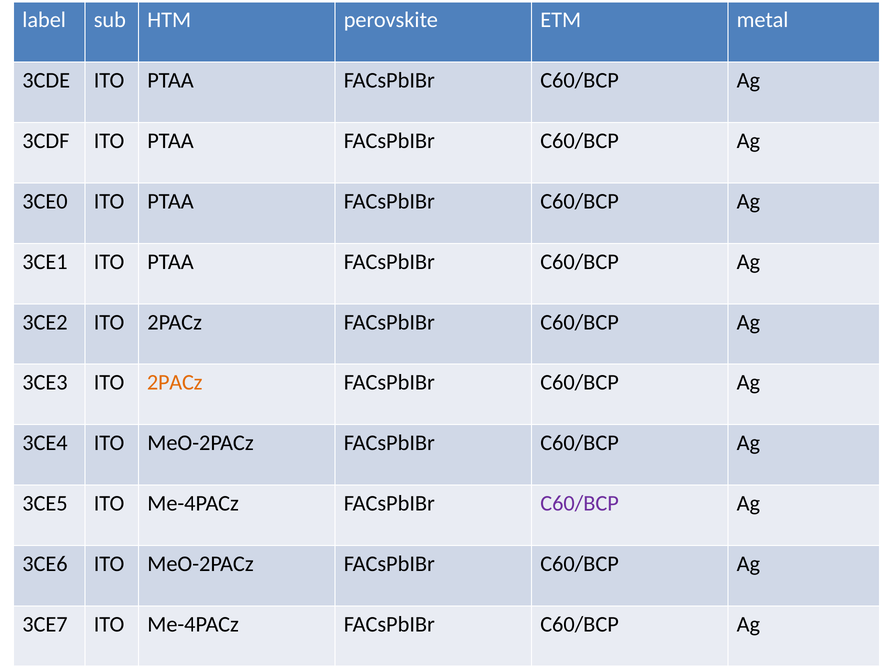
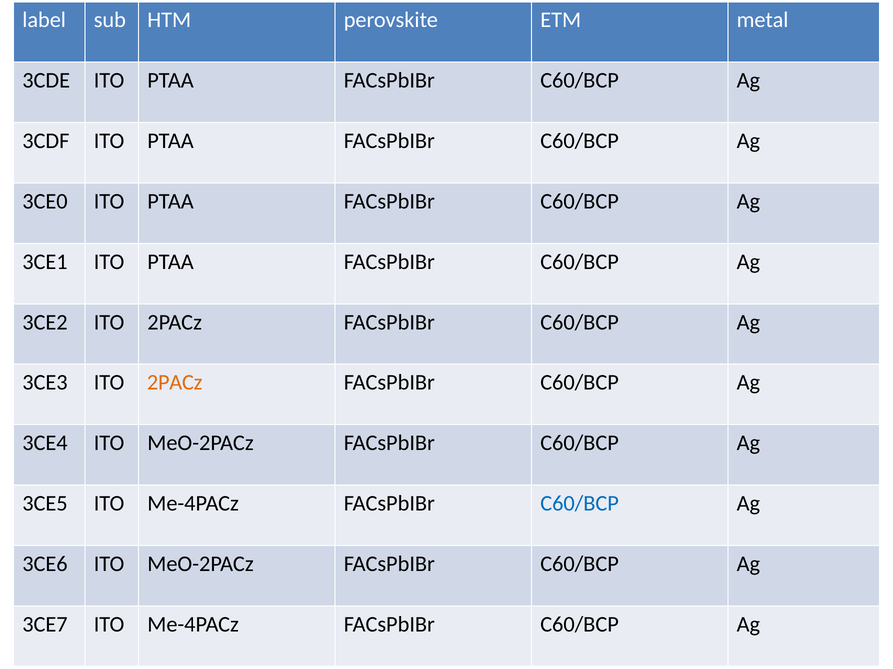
C60/BCP colour: purple -> blue (580, 504)
